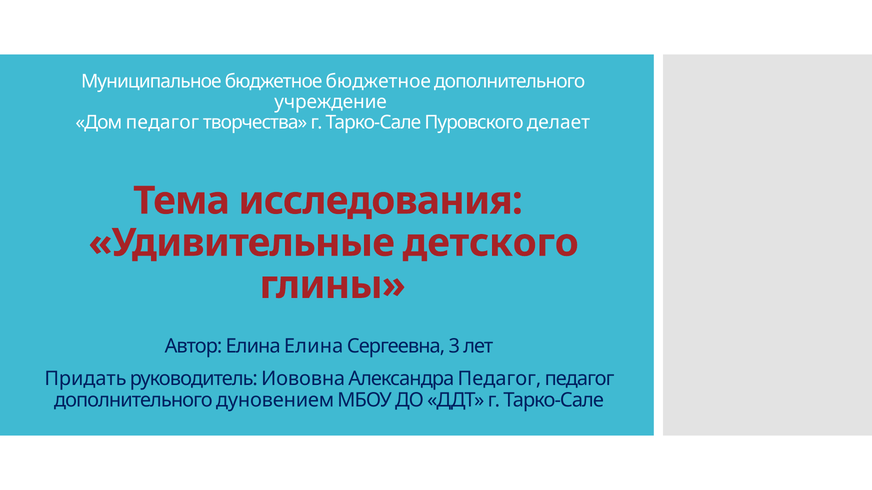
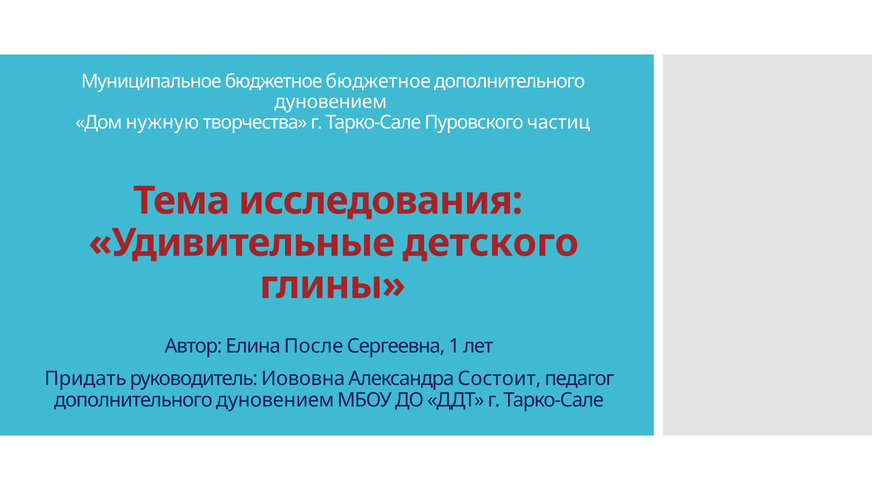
учреждение: учреждение -> дуновением (331, 102)
Дом педагог: педагог -> нужную (162, 123)
делает: делает -> частиц (558, 123)
Елина Елина: Елина -> После (314, 347)
3: 3 -> 1 (454, 347)
Александра Педагог: Педагог -> Состоит (499, 379)
